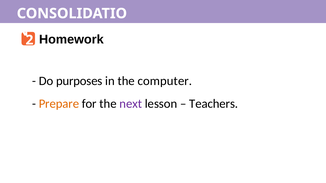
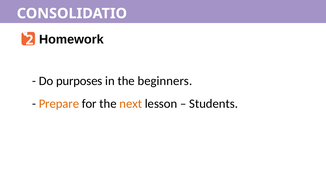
computer: computer -> beginners (165, 81)
next colour: purple -> orange (131, 104)
Teachers: Teachers -> Students (214, 104)
